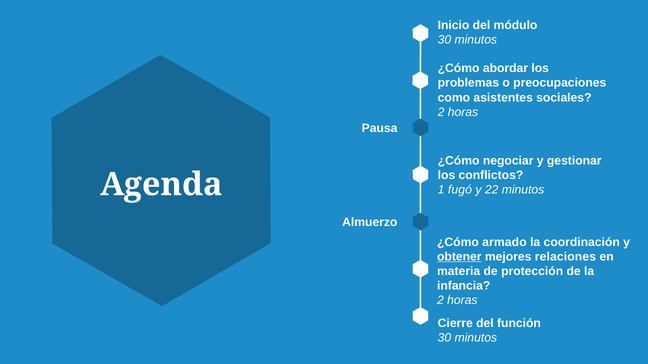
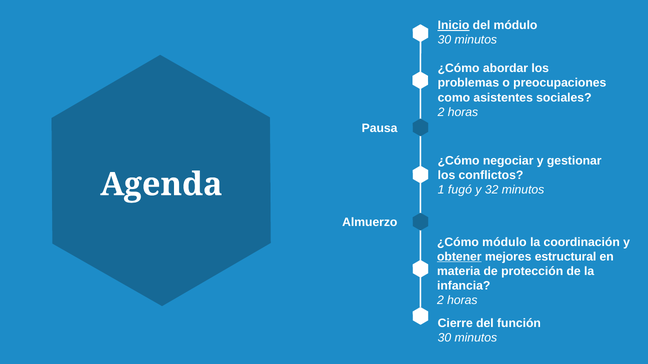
Inicio underline: none -> present (454, 25)
22: 22 -> 32 (492, 190)
¿Cómo armado: armado -> módulo (504, 242)
relaciones: relaciones -> estructural (566, 257)
